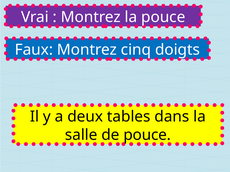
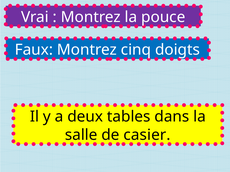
de pouce: pouce -> casier (147, 135)
